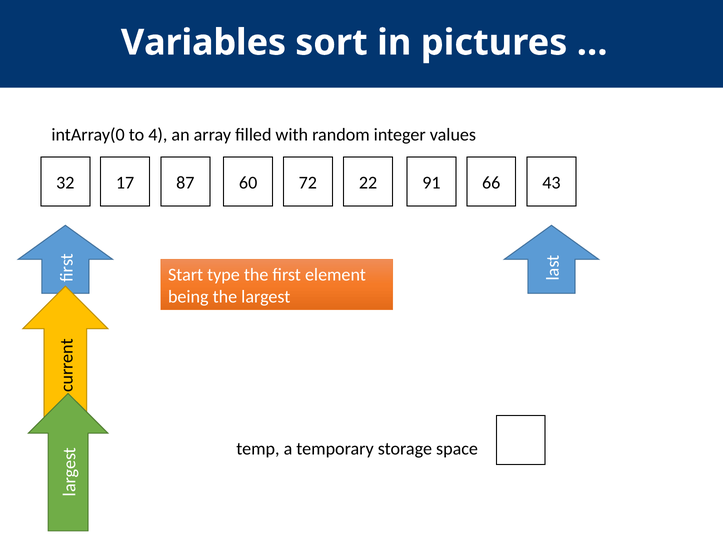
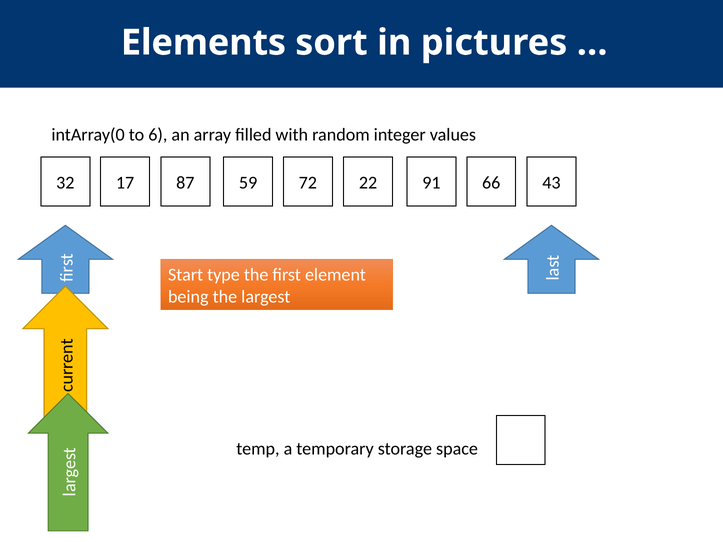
Variables: Variables -> Elements (203, 43)
4: 4 -> 6 (158, 135)
60: 60 -> 59 (248, 183)
